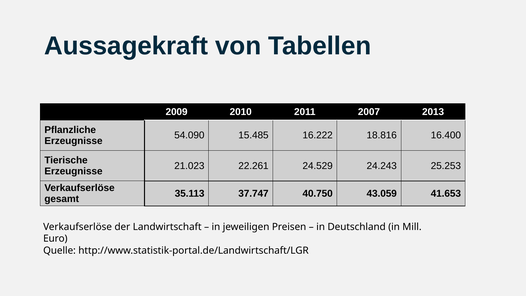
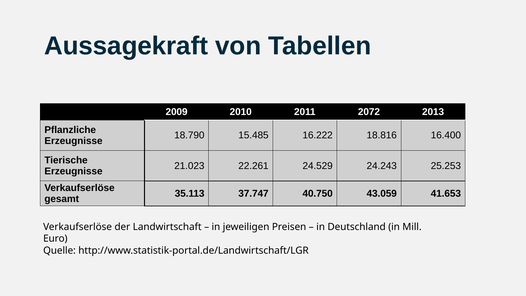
2007: 2007 -> 2072 (369, 112)
54.090: 54.090 -> 18.790 (189, 135)
